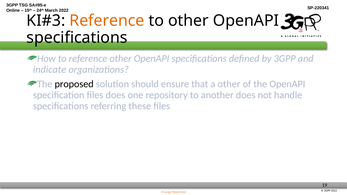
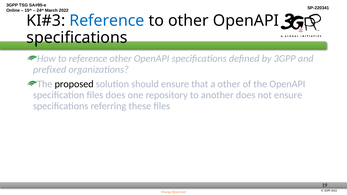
Reference colour: orange -> blue (107, 21)
indicate: indicate -> prefixed (50, 70)
not handle: handle -> ensure (288, 95)
